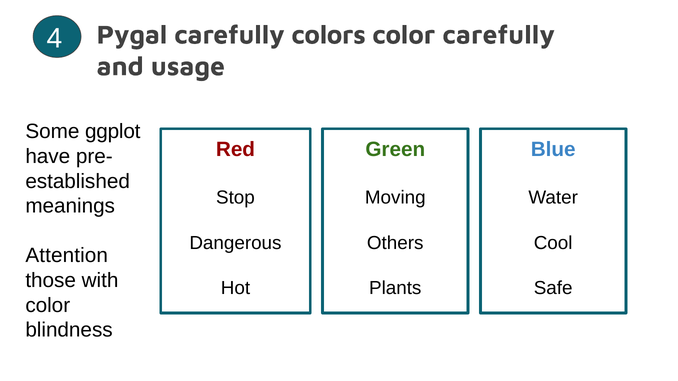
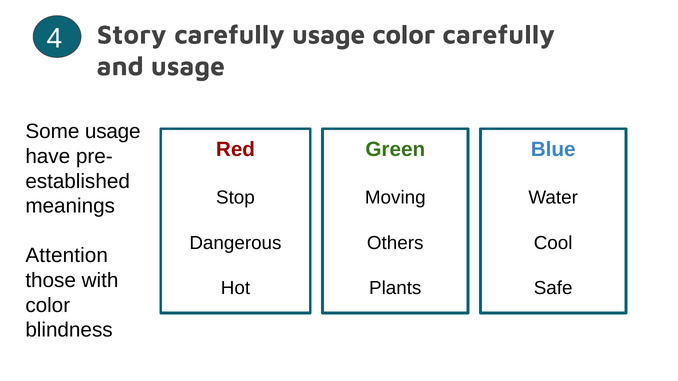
Pygal: Pygal -> Story (132, 35)
carefully colors: colors -> usage (329, 35)
Some ggplot: ggplot -> usage (113, 132)
